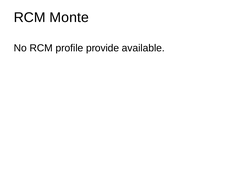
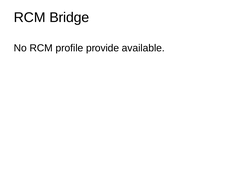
Monte: Monte -> Bridge (69, 17)
